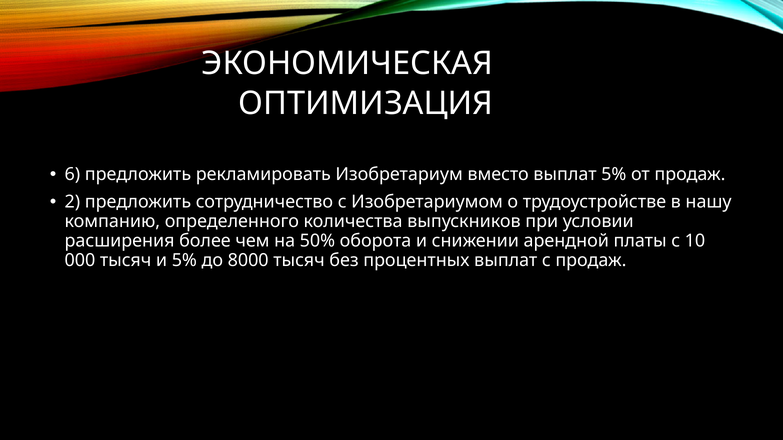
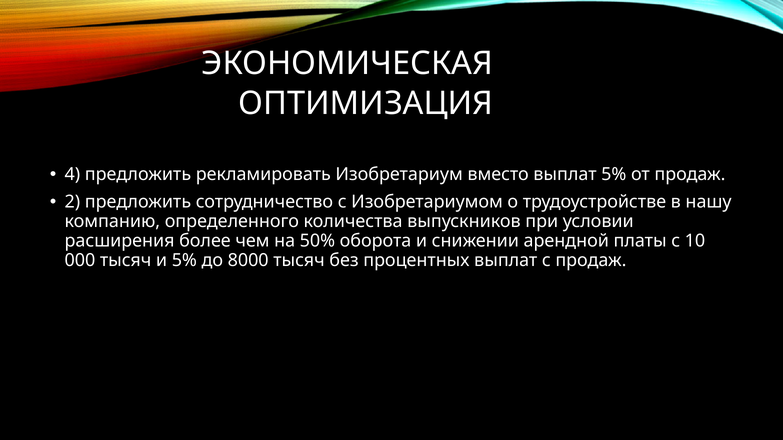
6: 6 -> 4 (72, 175)
